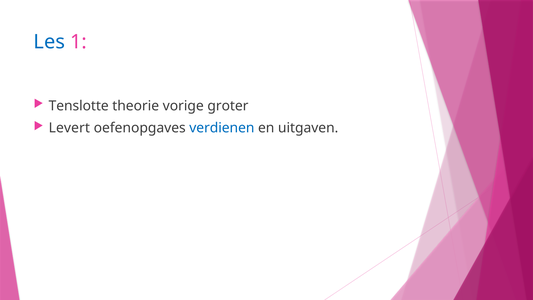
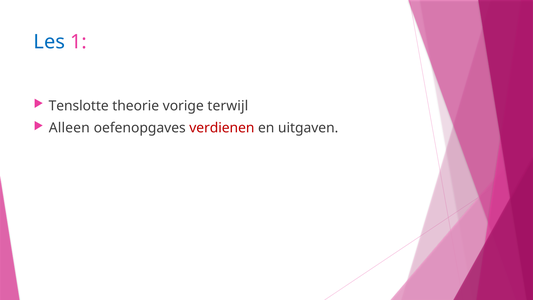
groter: groter -> terwijl (228, 106)
Levert: Levert -> Alleen (69, 128)
verdienen colour: blue -> red (222, 128)
